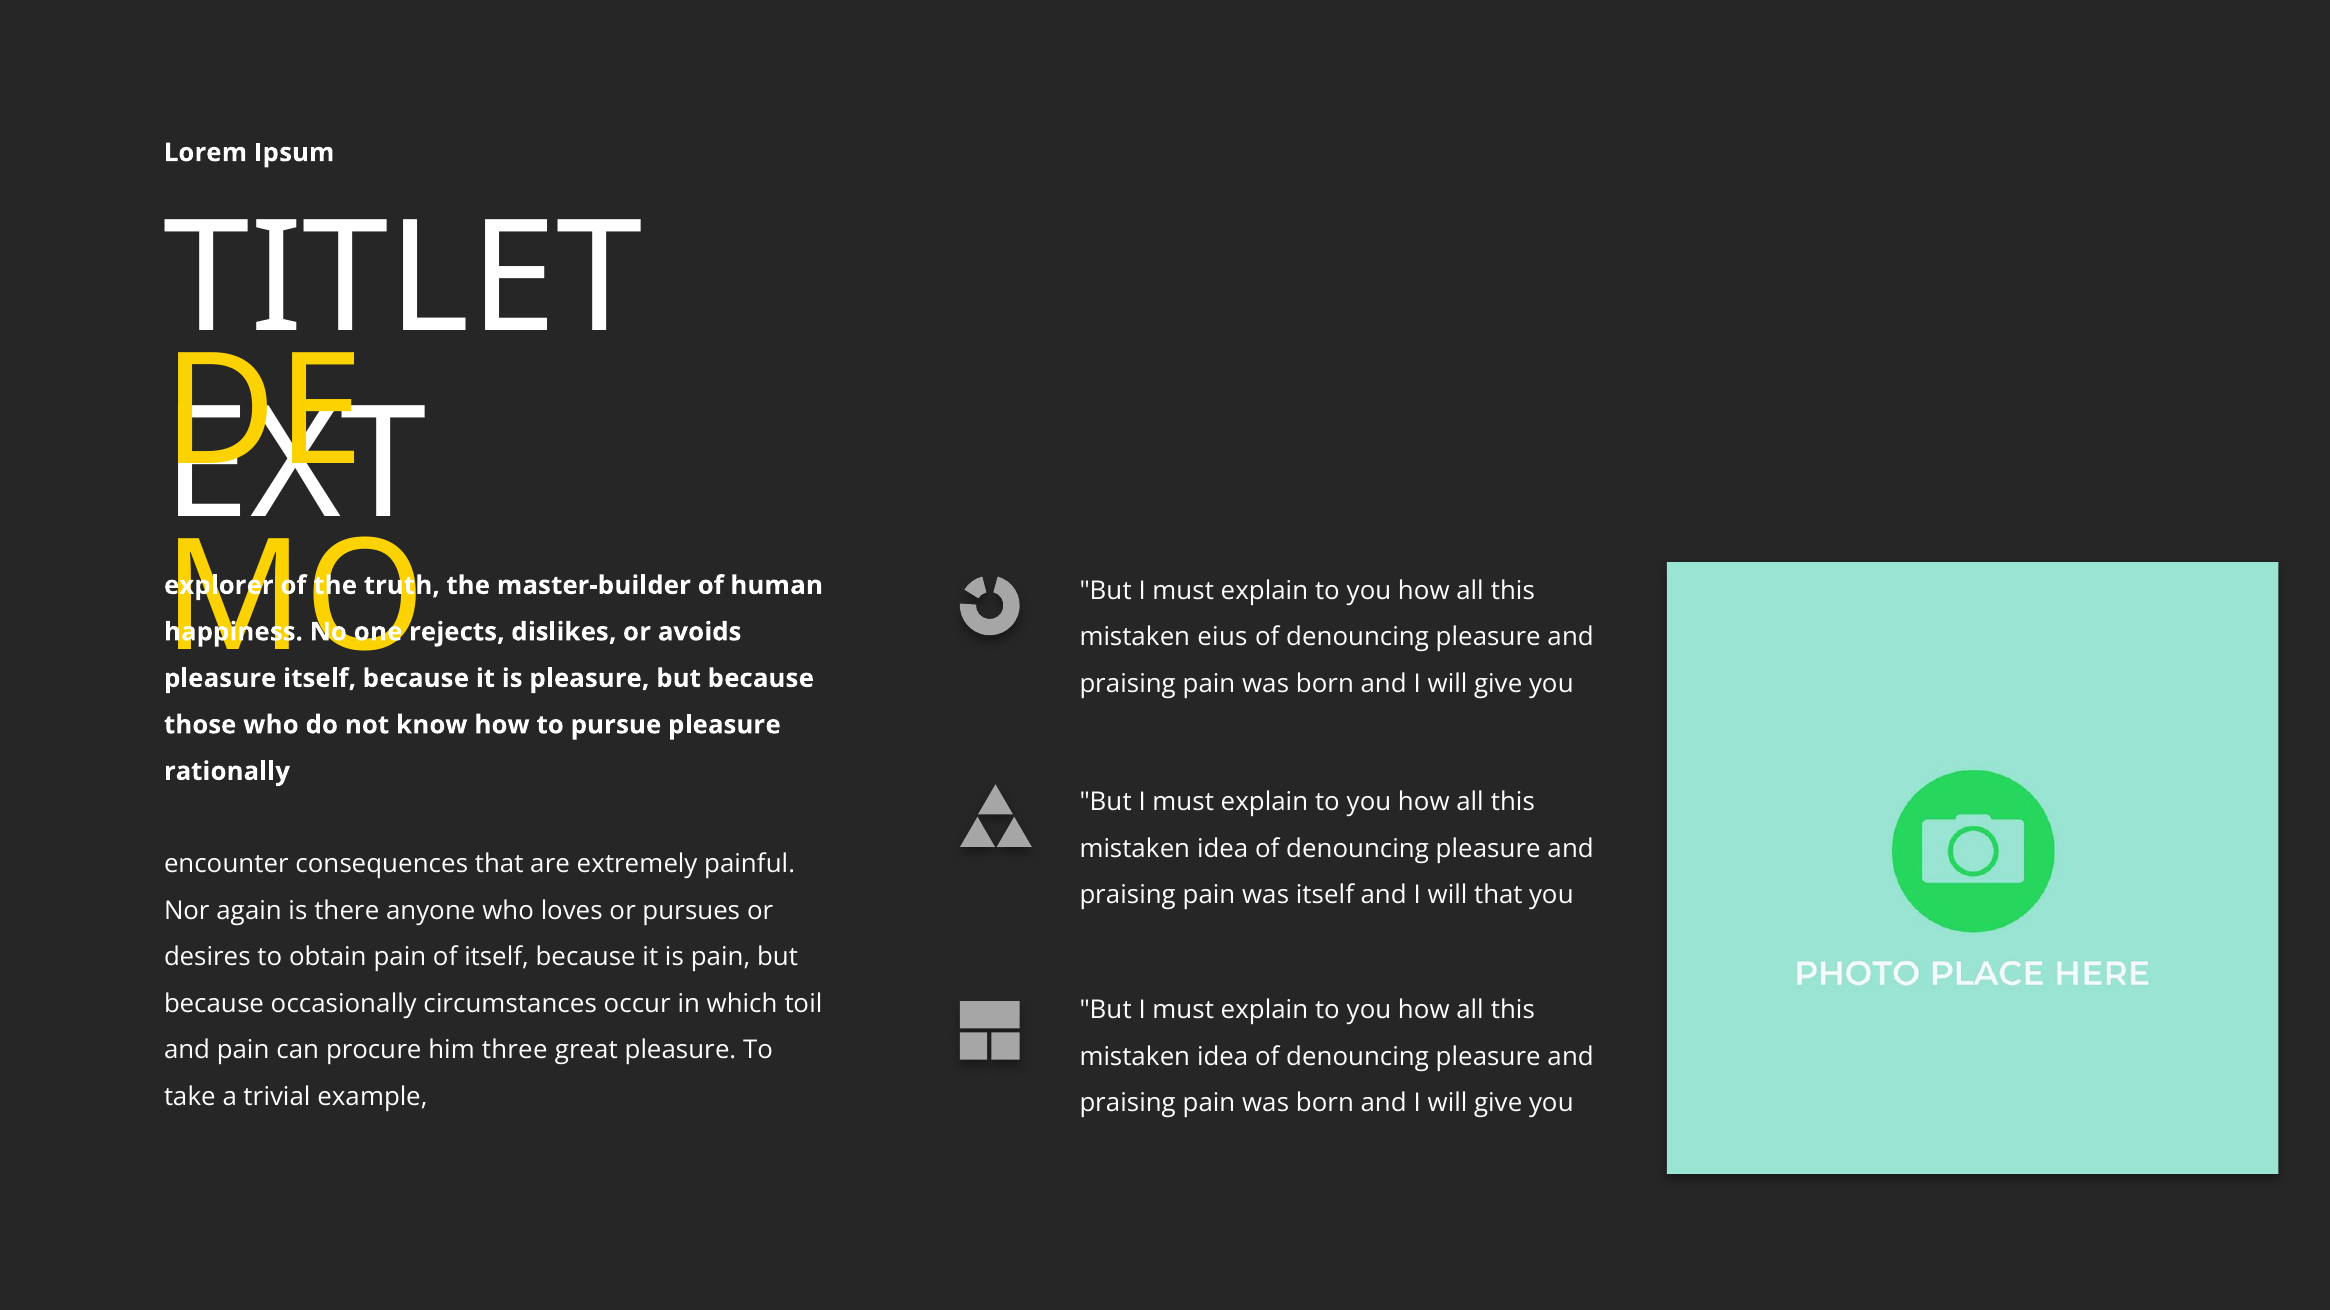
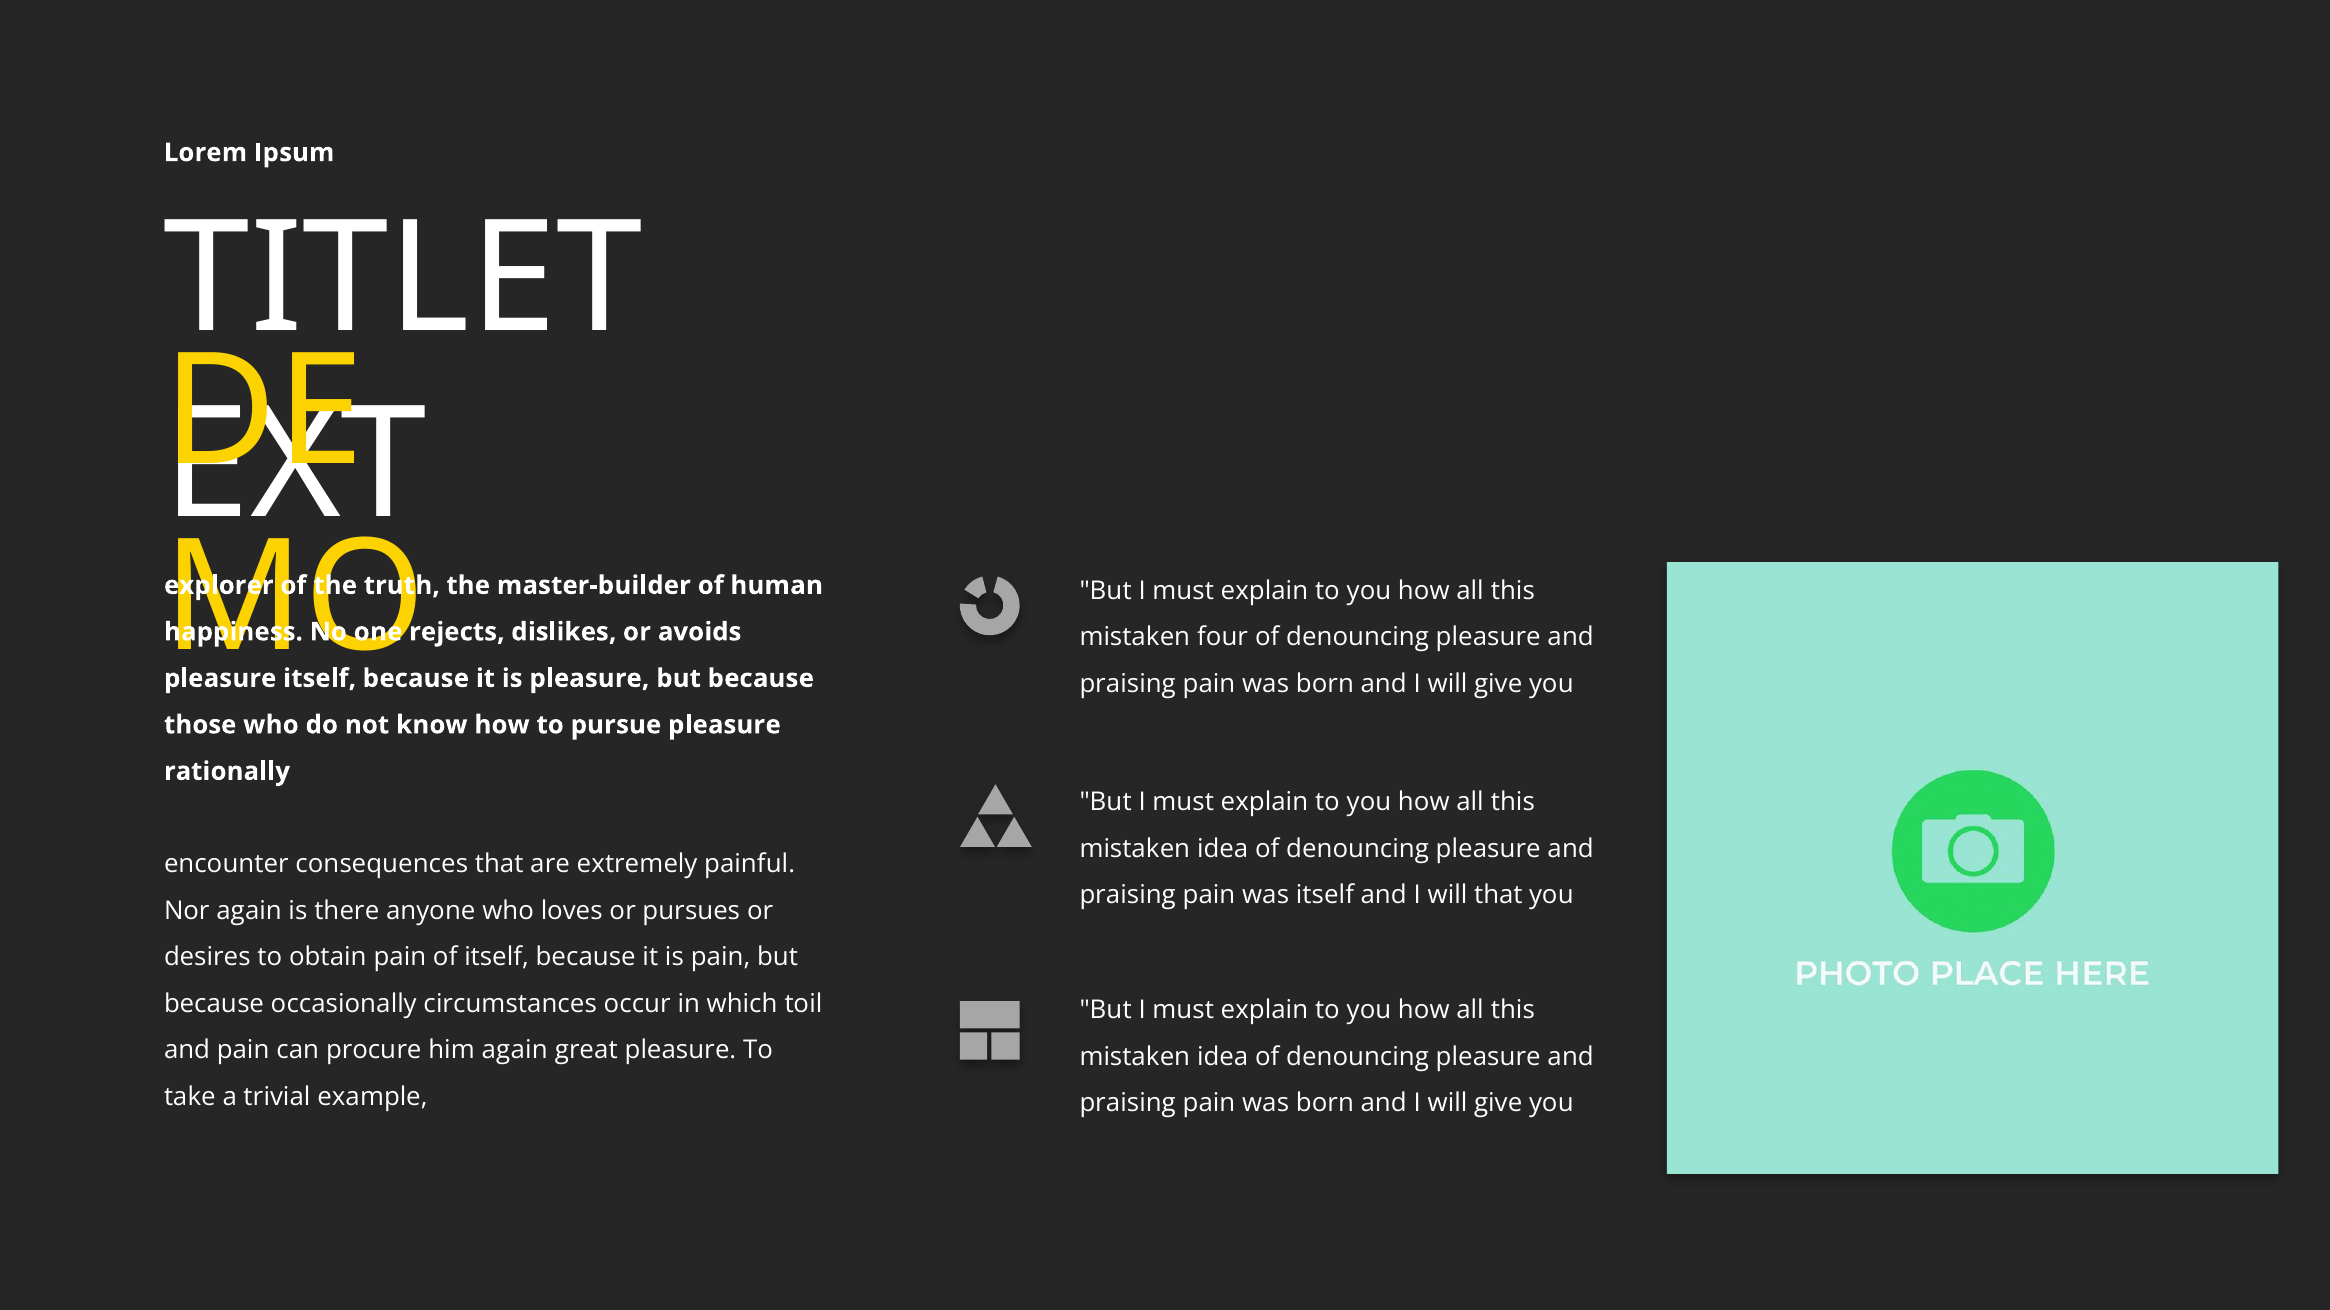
eius: eius -> four (1223, 637)
him three: three -> again (515, 1051)
